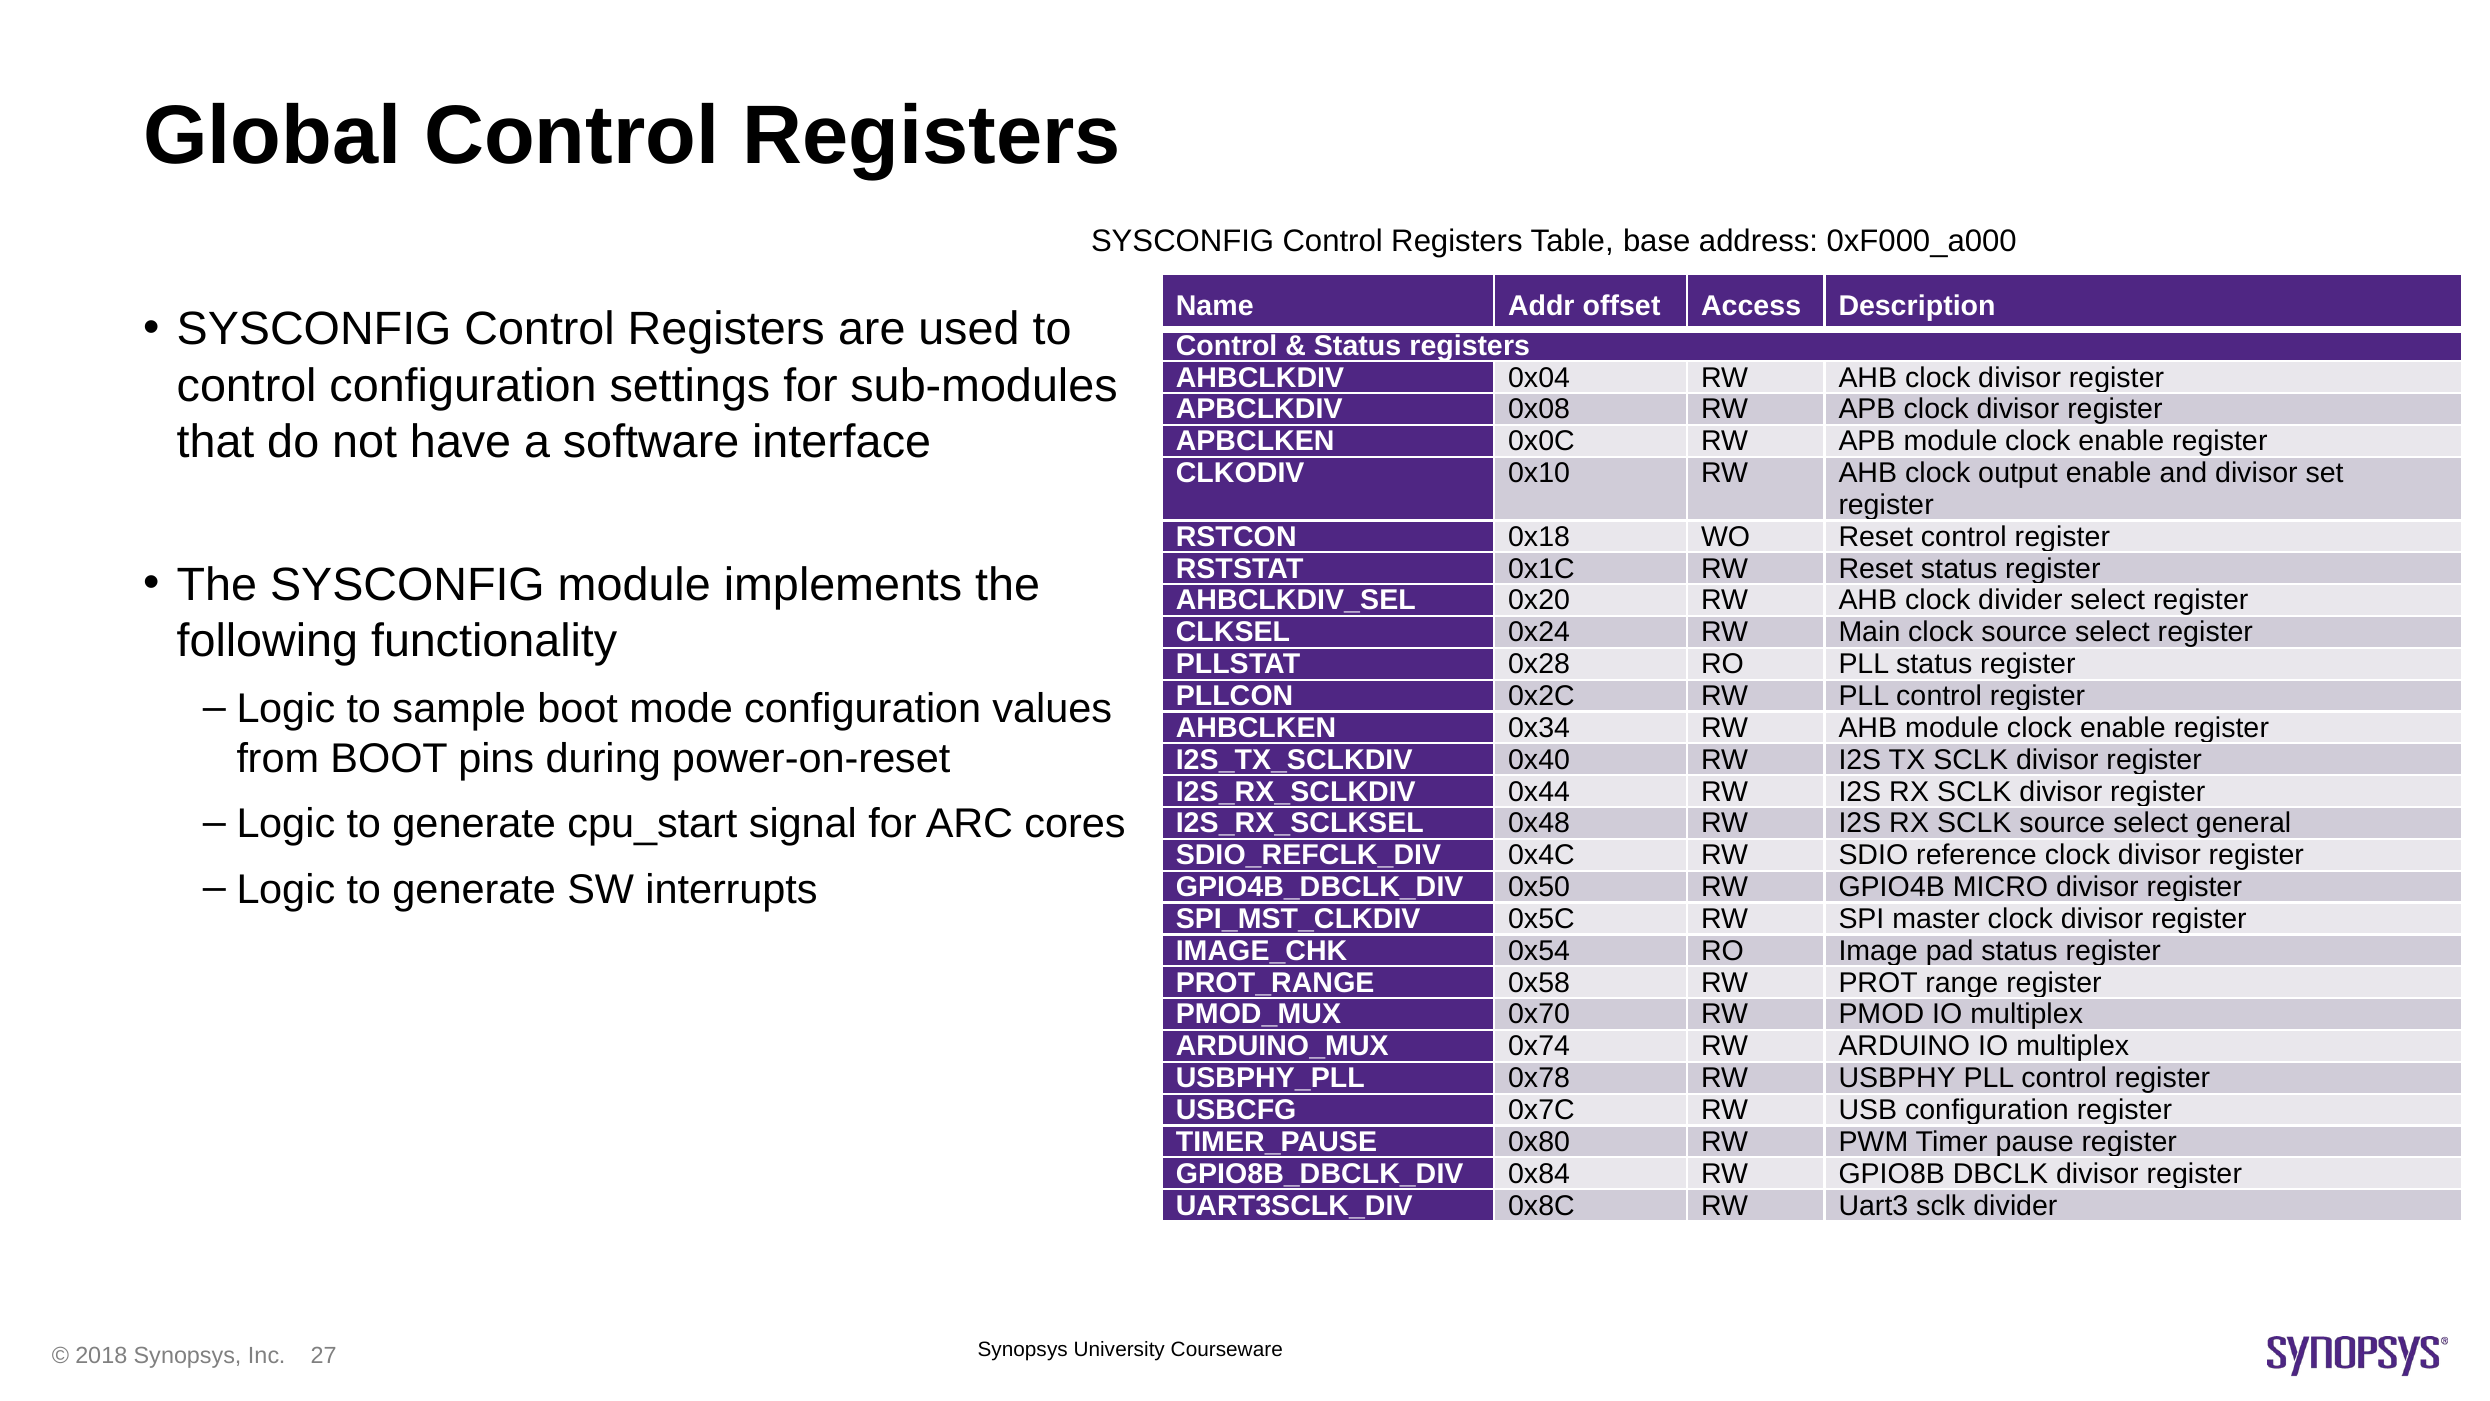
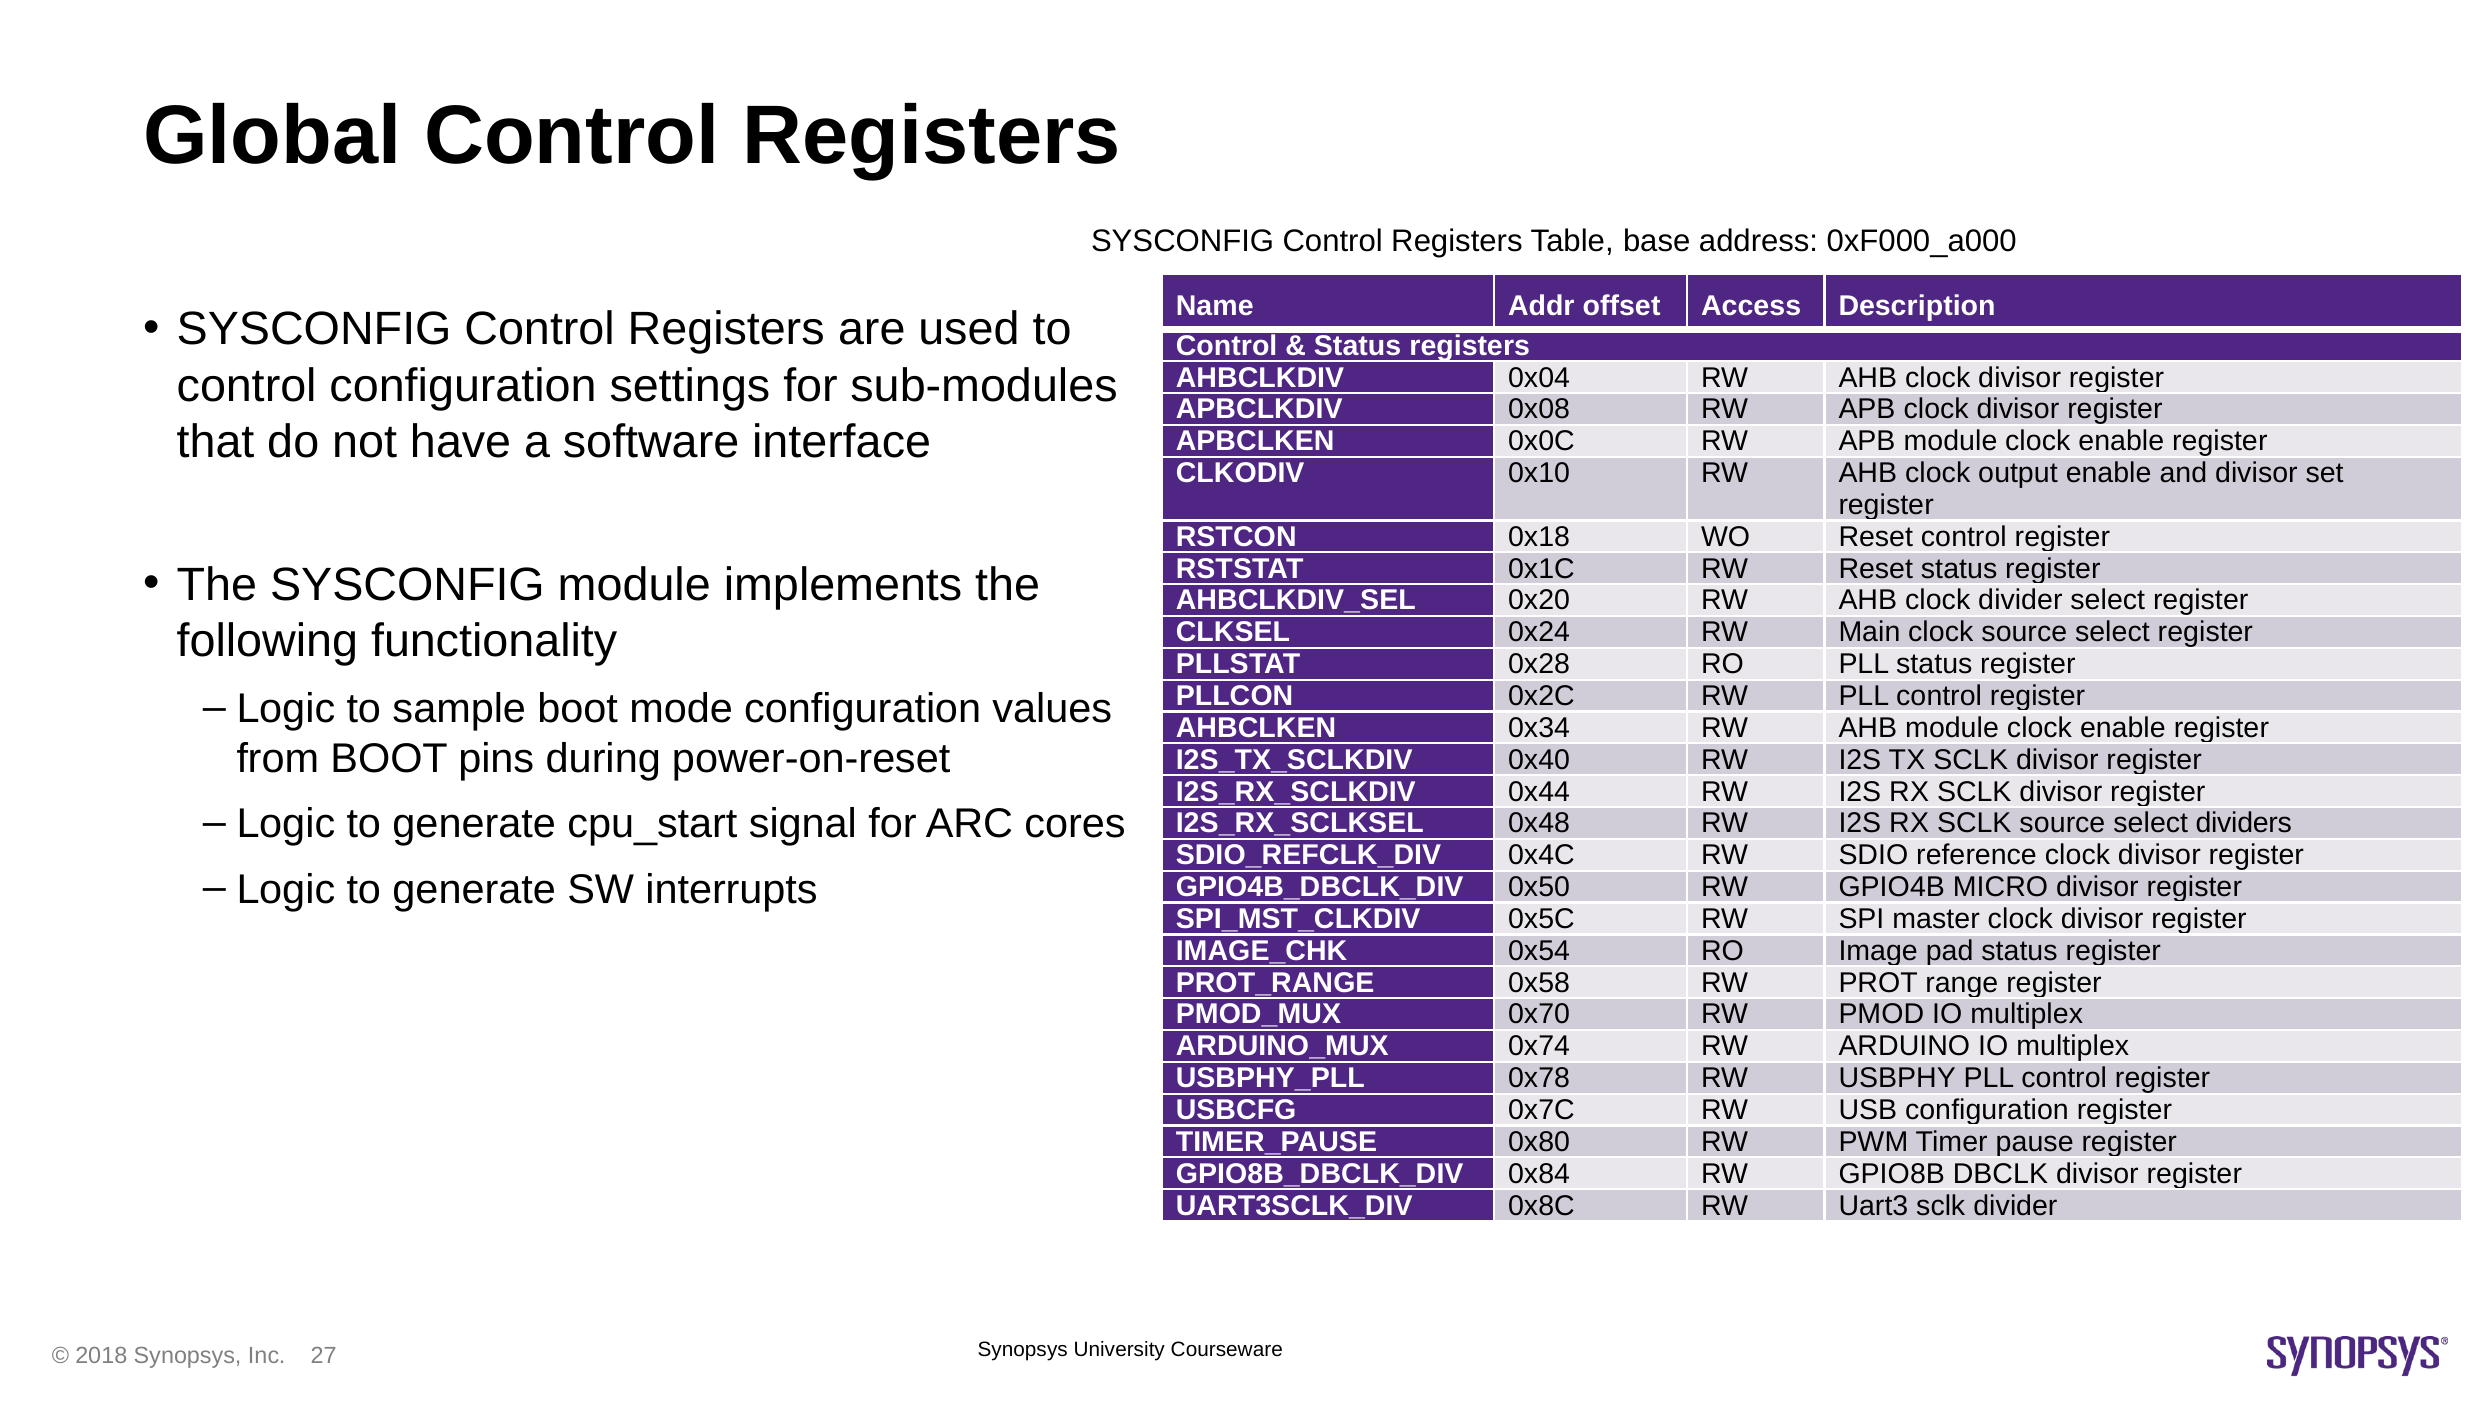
general: general -> dividers (2244, 823)
